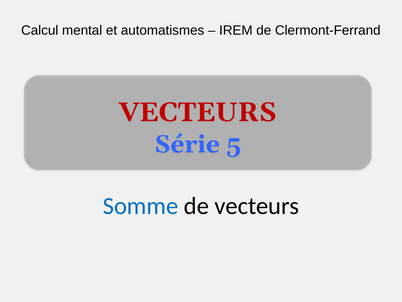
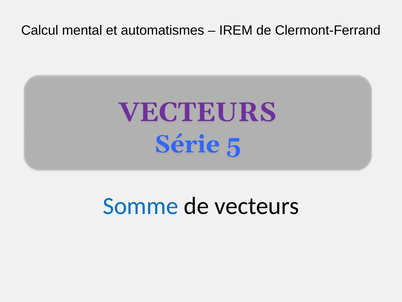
VECTEURS colour: red -> purple (198, 112)
